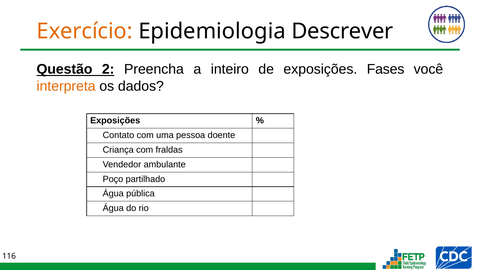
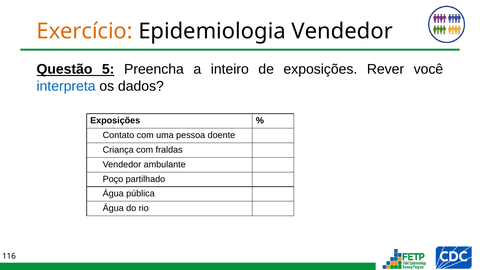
Epidemiologia Descrever: Descrever -> Vendedor (342, 31)
2: 2 -> 5 (108, 69)
Fases: Fases -> Rever (385, 69)
interpreta colour: orange -> blue (66, 86)
